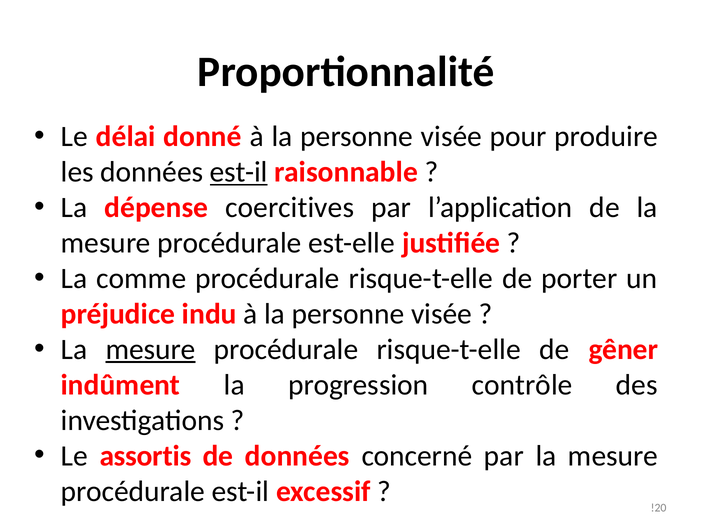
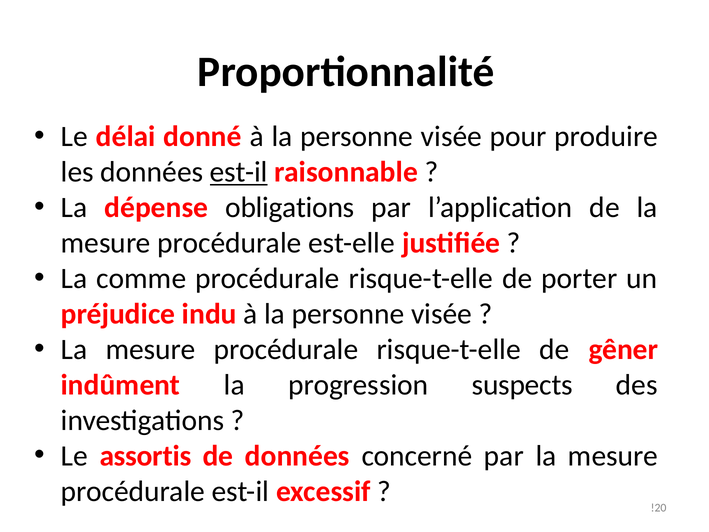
coercitives: coercitives -> obligations (290, 207)
mesure underline: present -> none (151, 349)
contrôle: contrôle -> suspects (522, 385)
